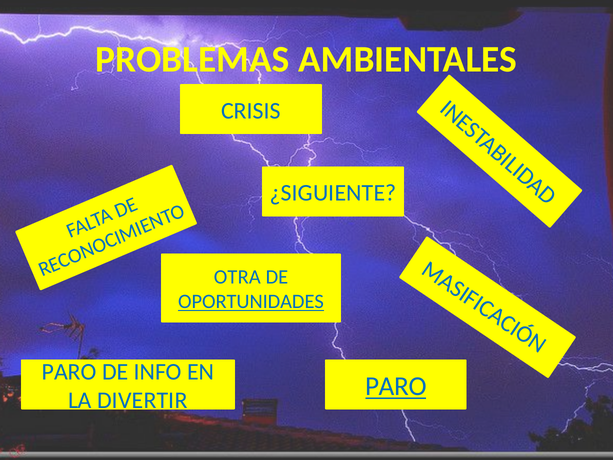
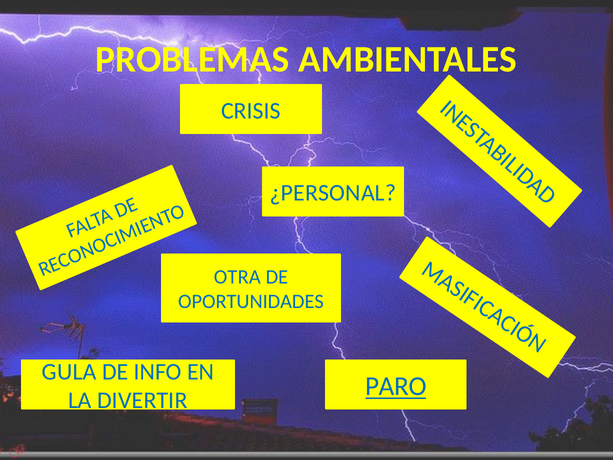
¿SIGUIENTE: ¿SIGUIENTE -> ¿PERSONAL (333, 193)
OPORTUNIDADES underline: present -> none (251, 301)
PARO: PARO -> GULA (69, 372)
